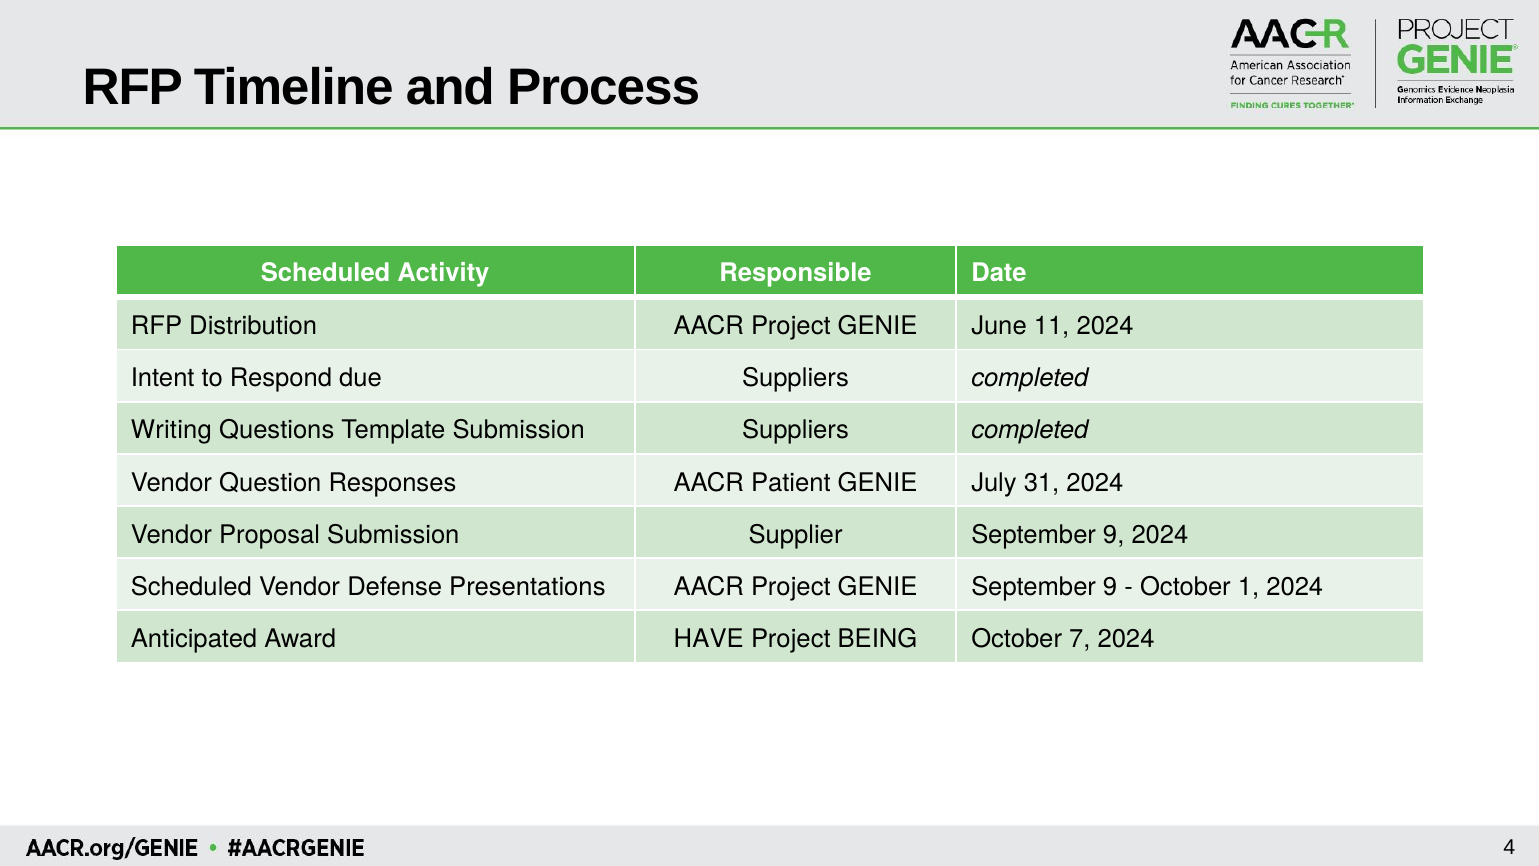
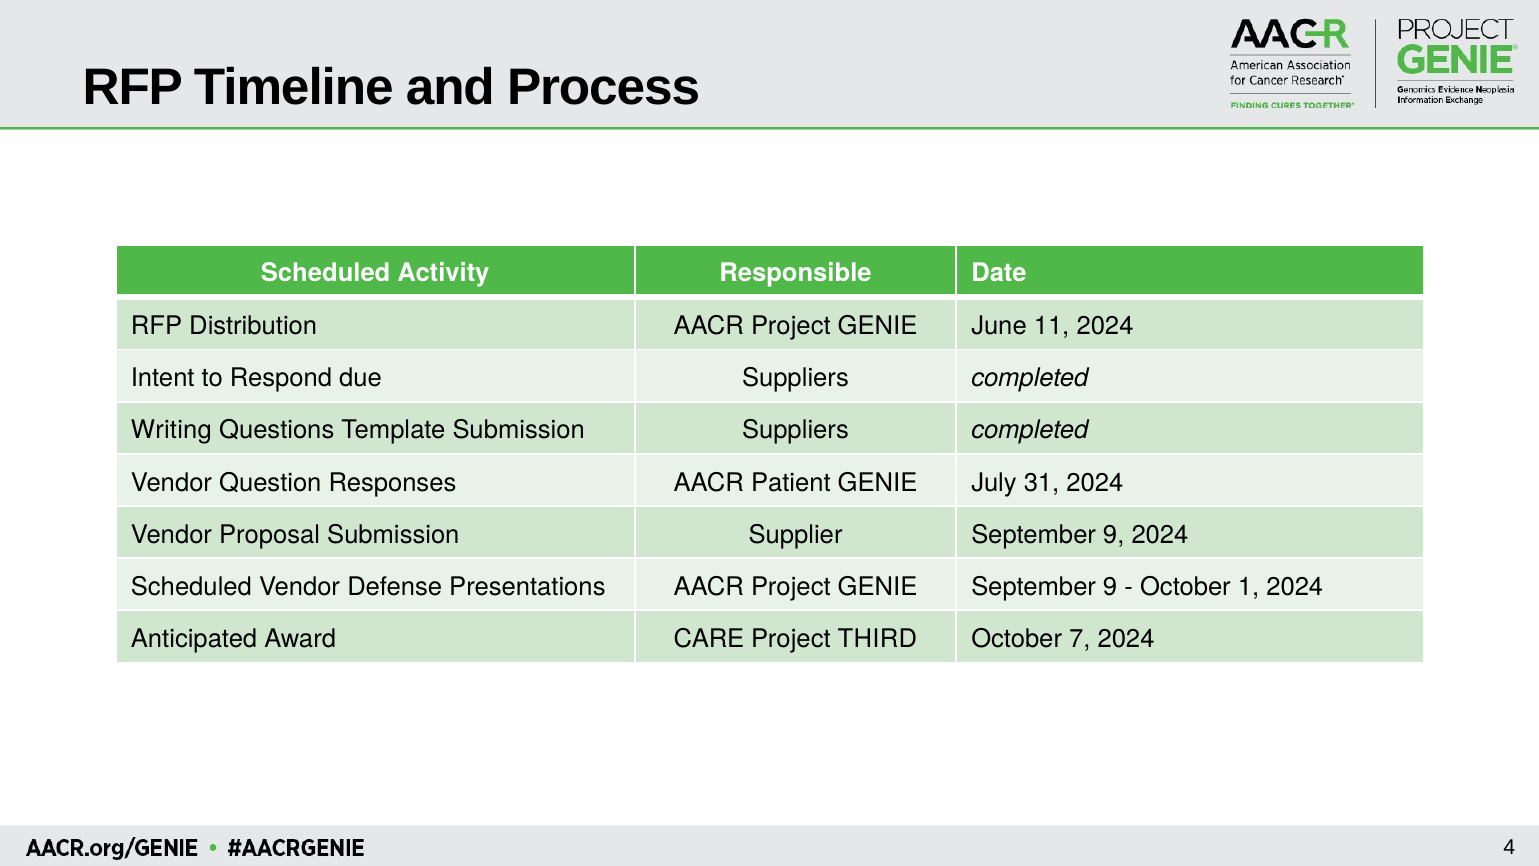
HAVE: HAVE -> CARE (709, 639)
BEING: BEING -> THIRD (877, 639)
